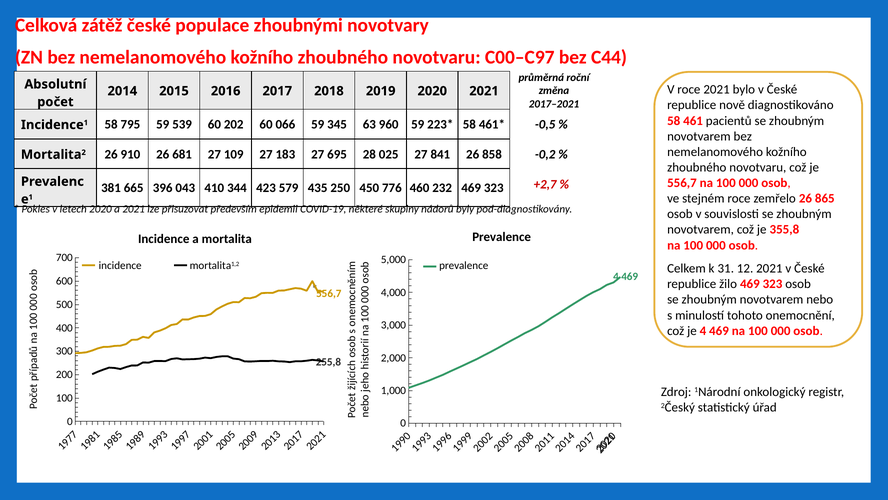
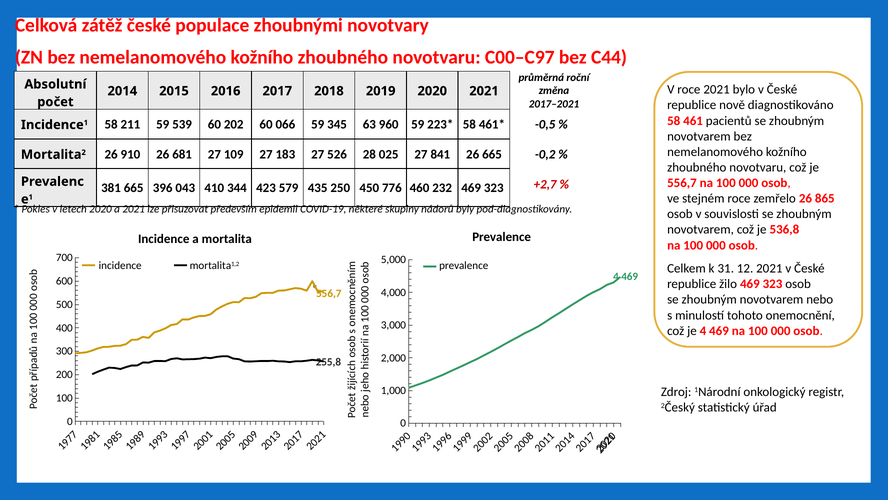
795: 795 -> 211 (130, 124)
695: 695 -> 526 (337, 154)
26 858: 858 -> 665 (492, 154)
355,8: 355,8 -> 536,8 (784, 229)
